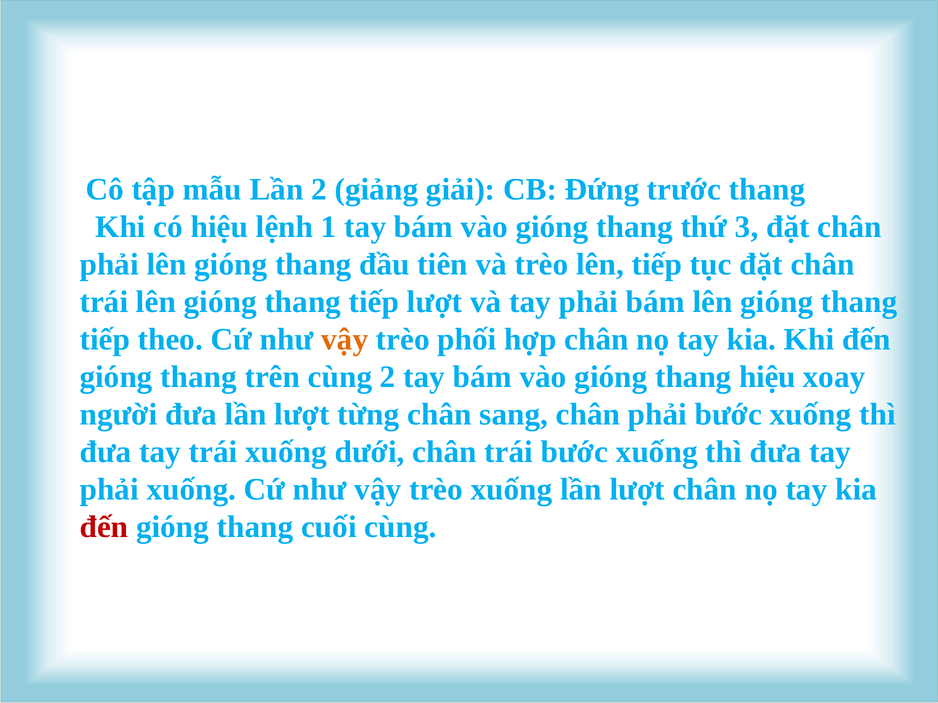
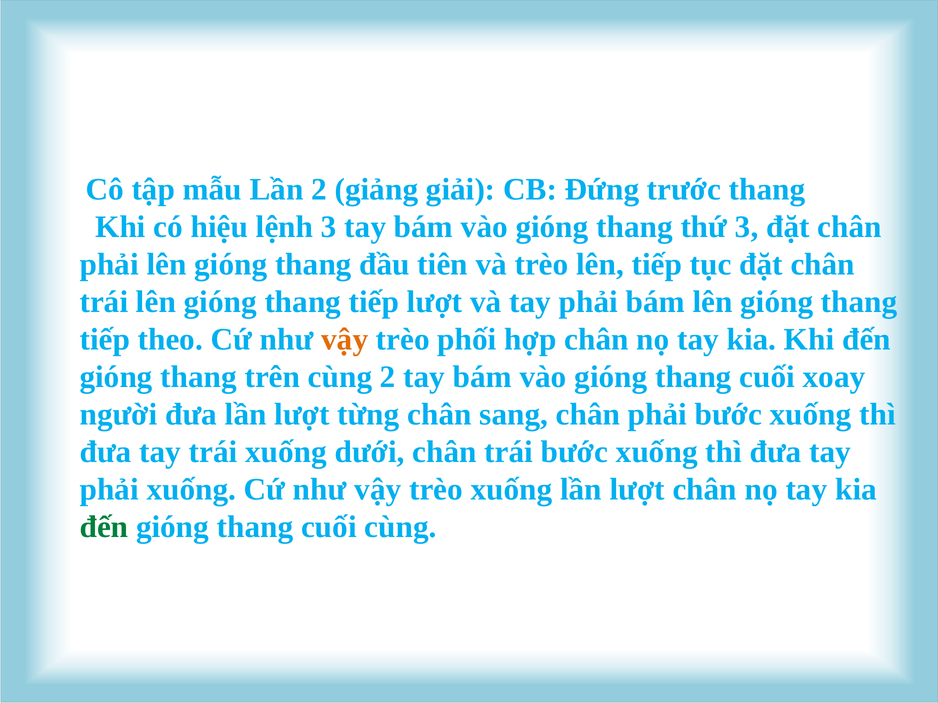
lệnh 1: 1 -> 3 (329, 227)
vào gióng thang hiệu: hiệu -> cuối (767, 377)
đến colour: red -> green (104, 527)
